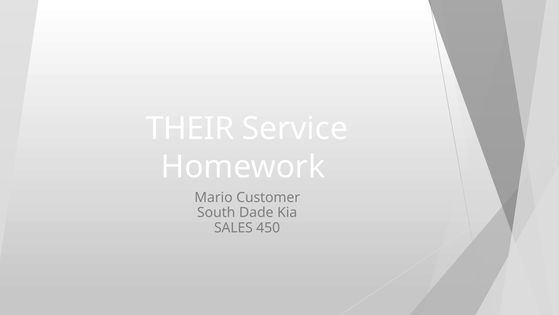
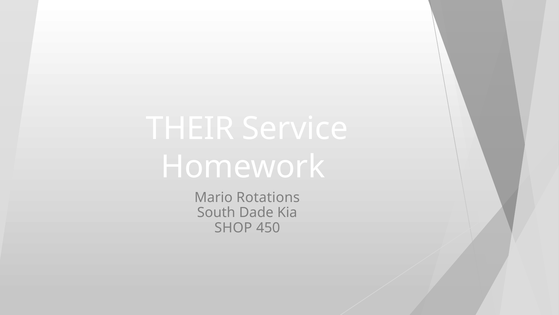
Customer: Customer -> Rotations (268, 197)
SALES: SALES -> SHOP (233, 227)
